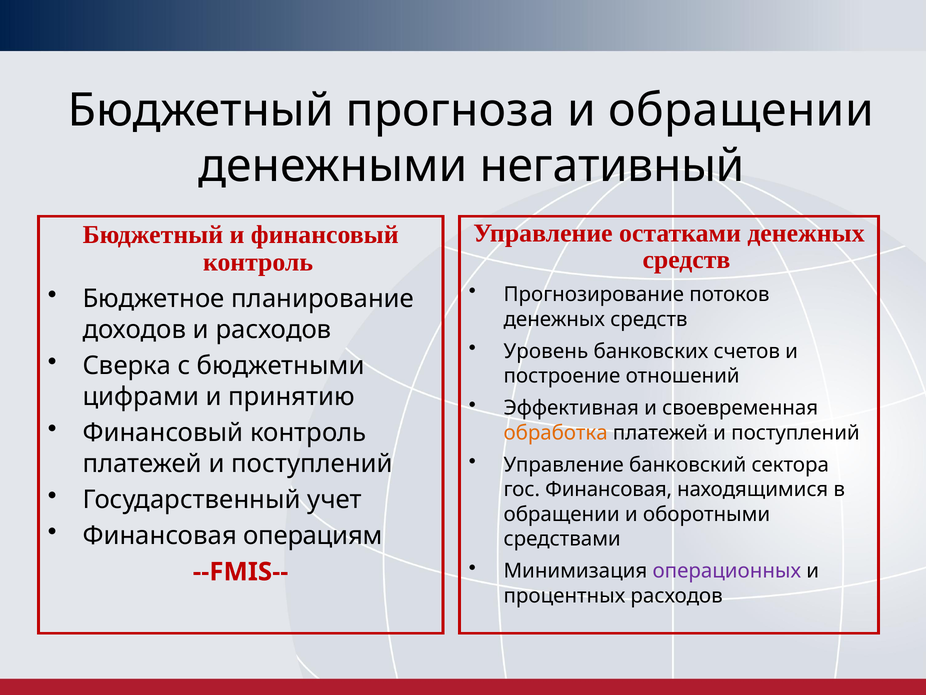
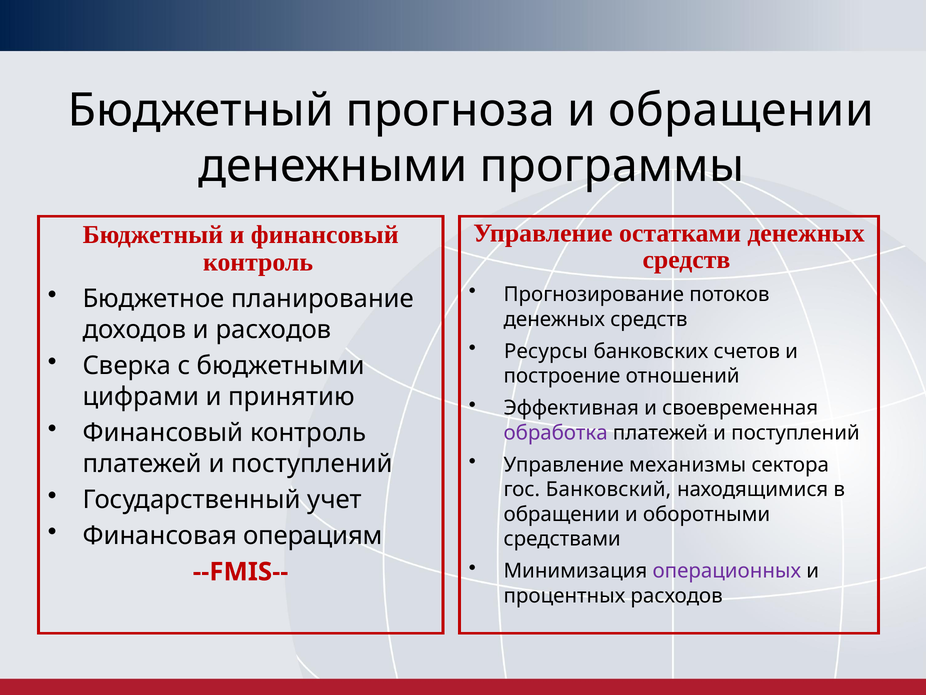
негативный: негативный -> программы (612, 166)
Уровень: Уровень -> Ресурсы (546, 351)
обработка colour: orange -> purple (556, 433)
банковский: банковский -> механизмы (688, 465)
гос Финансовая: Финансовая -> Банковский (608, 489)
